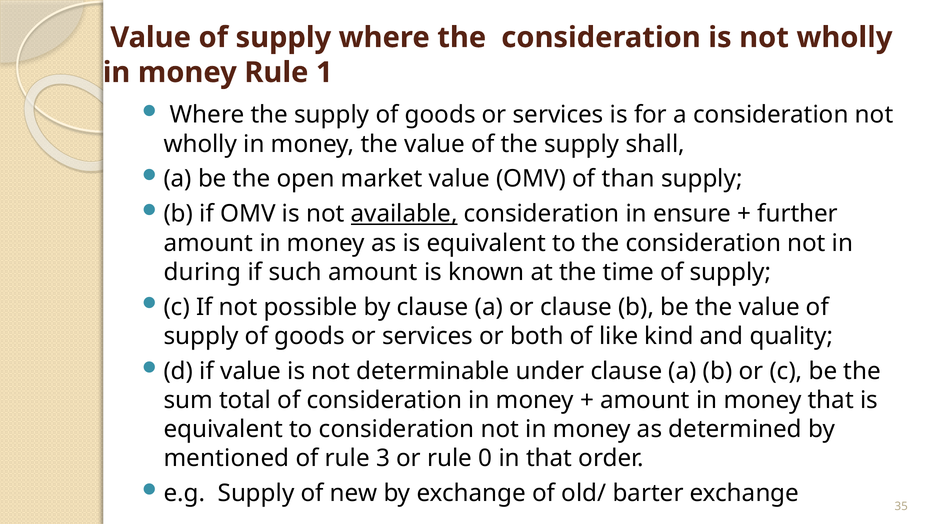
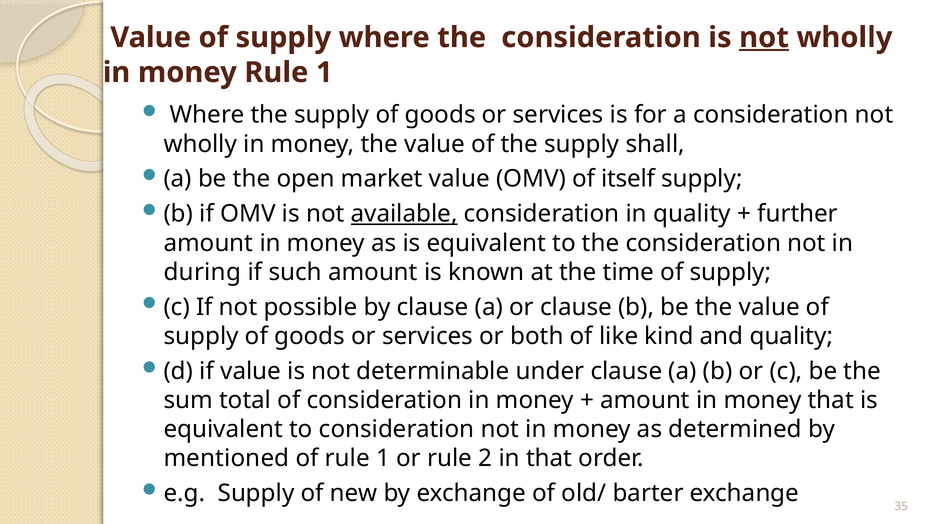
not underline: none -> present (764, 38)
than: than -> itself (628, 179)
in ensure: ensure -> quality (692, 214)
of rule 3: 3 -> 1 (383, 459)
0: 0 -> 2 (485, 459)
